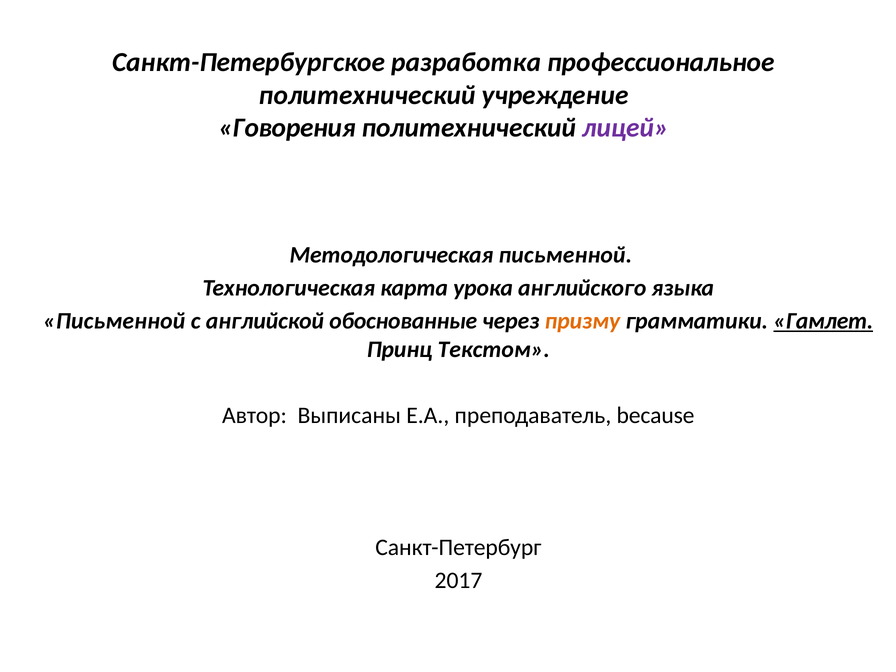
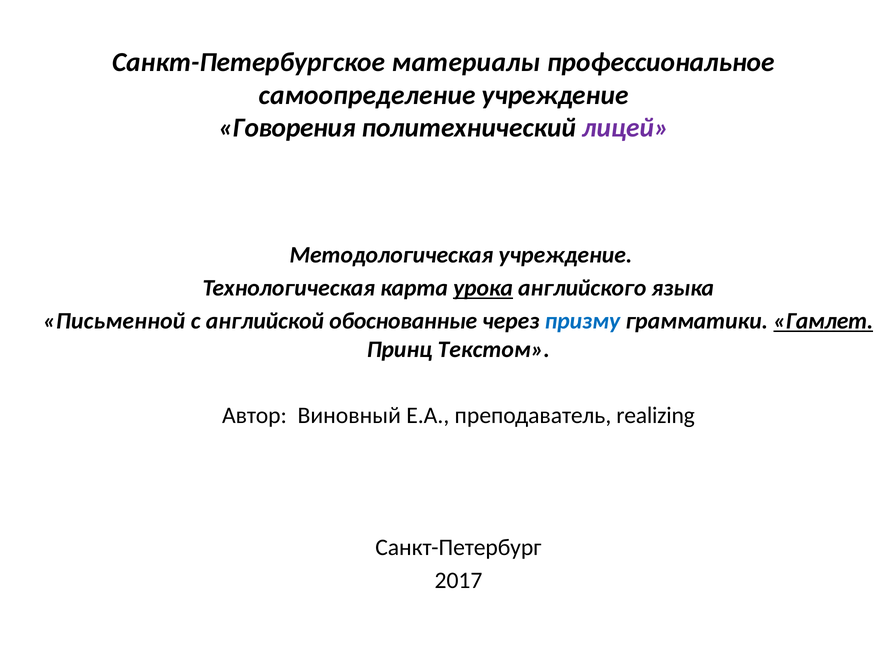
разработка: разработка -> материалы (466, 62)
политехнический: политехнический -> самоопределение (367, 95)
Методологическая письменной: письменной -> учреждение (565, 255)
урока underline: none -> present (483, 288)
призму colour: orange -> blue (582, 321)
Выписаны: Выписаны -> Виновный (349, 415)
because: because -> realizing (656, 415)
